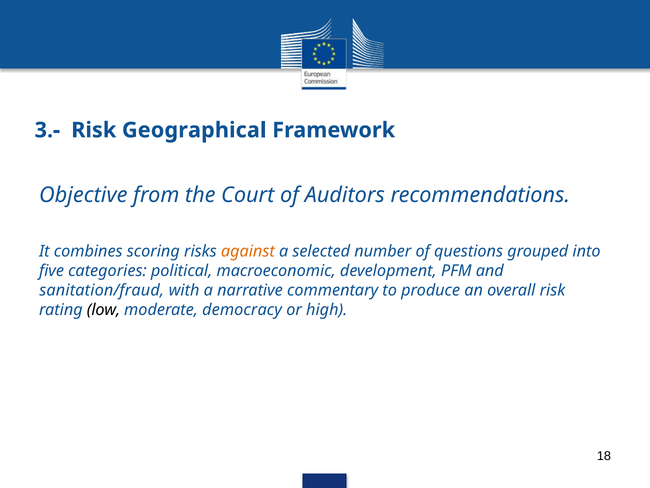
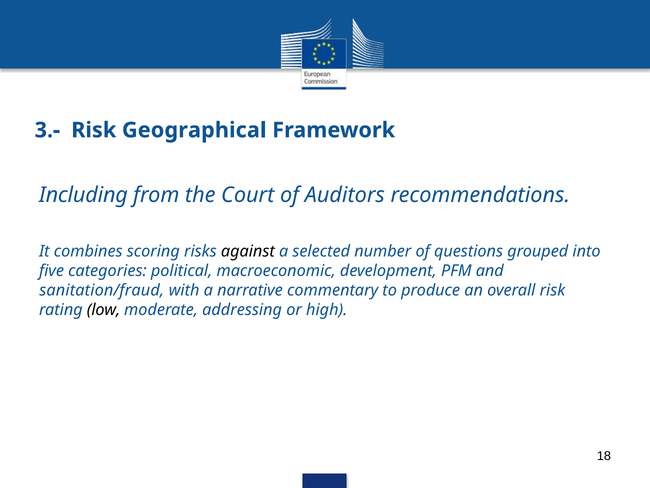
Objective: Objective -> Including (83, 195)
against colour: orange -> black (248, 251)
democracy: democracy -> addressing (242, 309)
